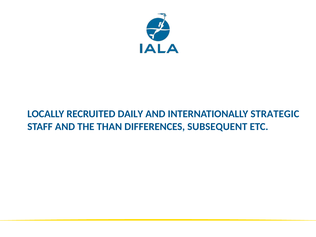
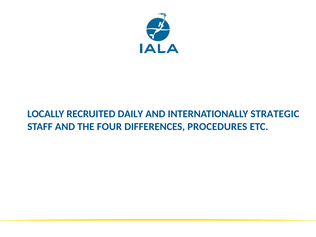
THAN: THAN -> FOUR (109, 127)
SUBSEQUENT: SUBSEQUENT -> PROCEDURES (217, 127)
